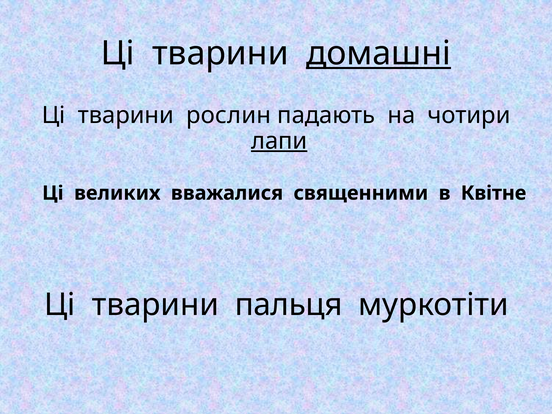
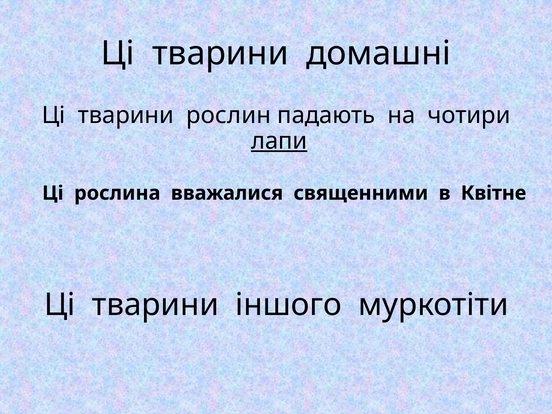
домашні underline: present -> none (378, 53)
великих: великих -> рослина (117, 193)
пальця: пальця -> іншого (289, 305)
